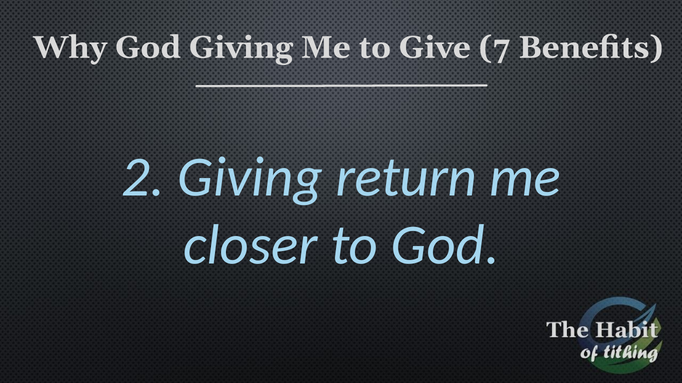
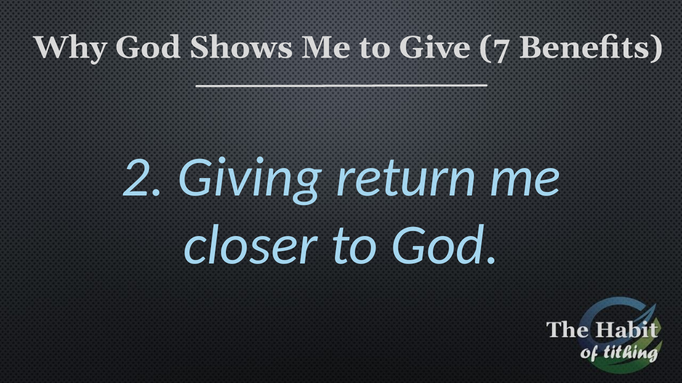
God Giving: Giving -> Shows (241, 48)
